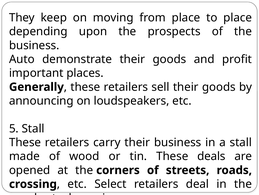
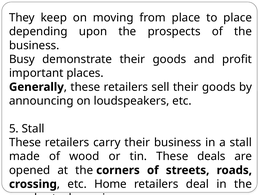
Auto: Auto -> Busy (22, 59)
Select: Select -> Home (110, 183)
